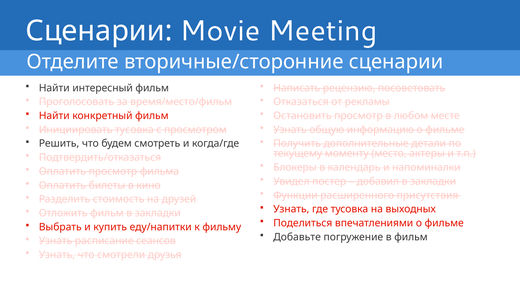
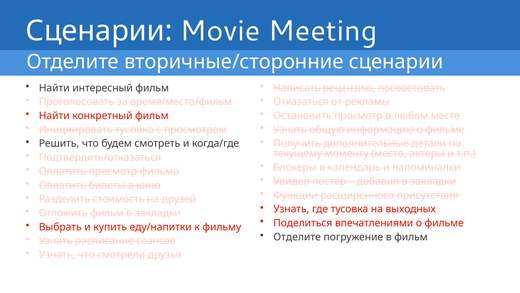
Добавьте: Добавьте -> Отделите (297, 237)
